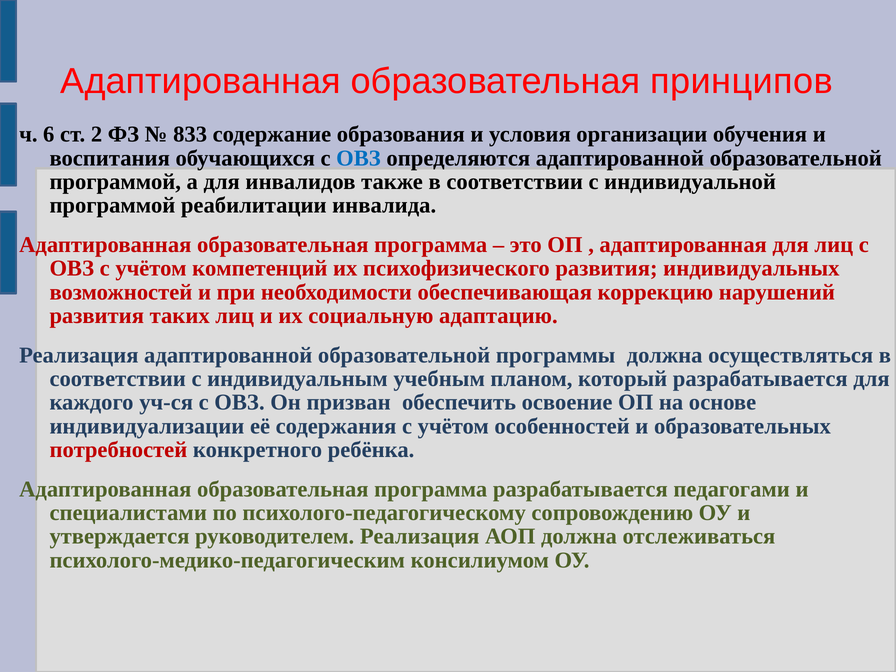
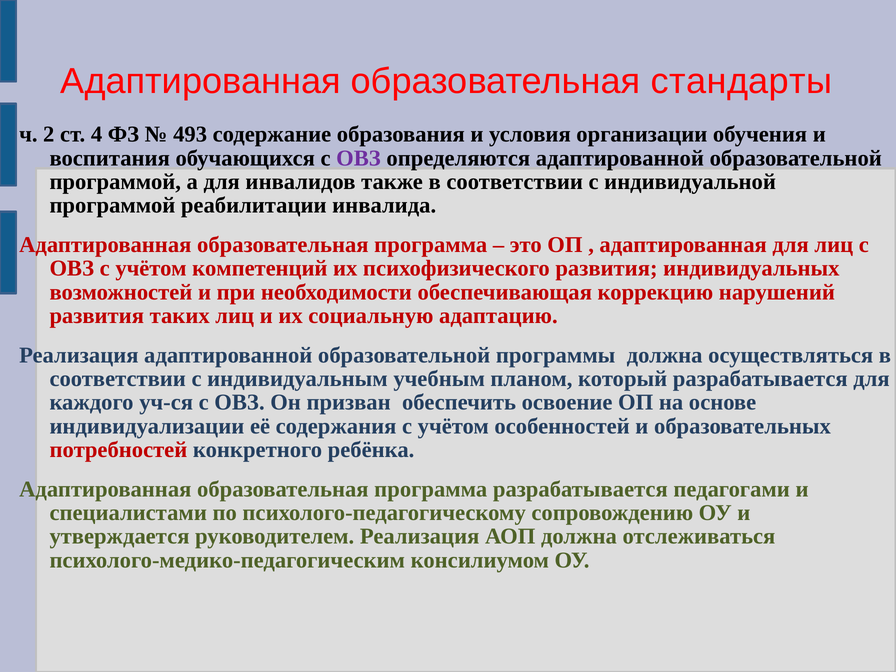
принципов: принципов -> стандарты (742, 81)
6: 6 -> 2 (49, 134)
2: 2 -> 4 (97, 134)
833: 833 -> 493 (190, 134)
ОВЗ colour: blue -> purple (358, 158)
